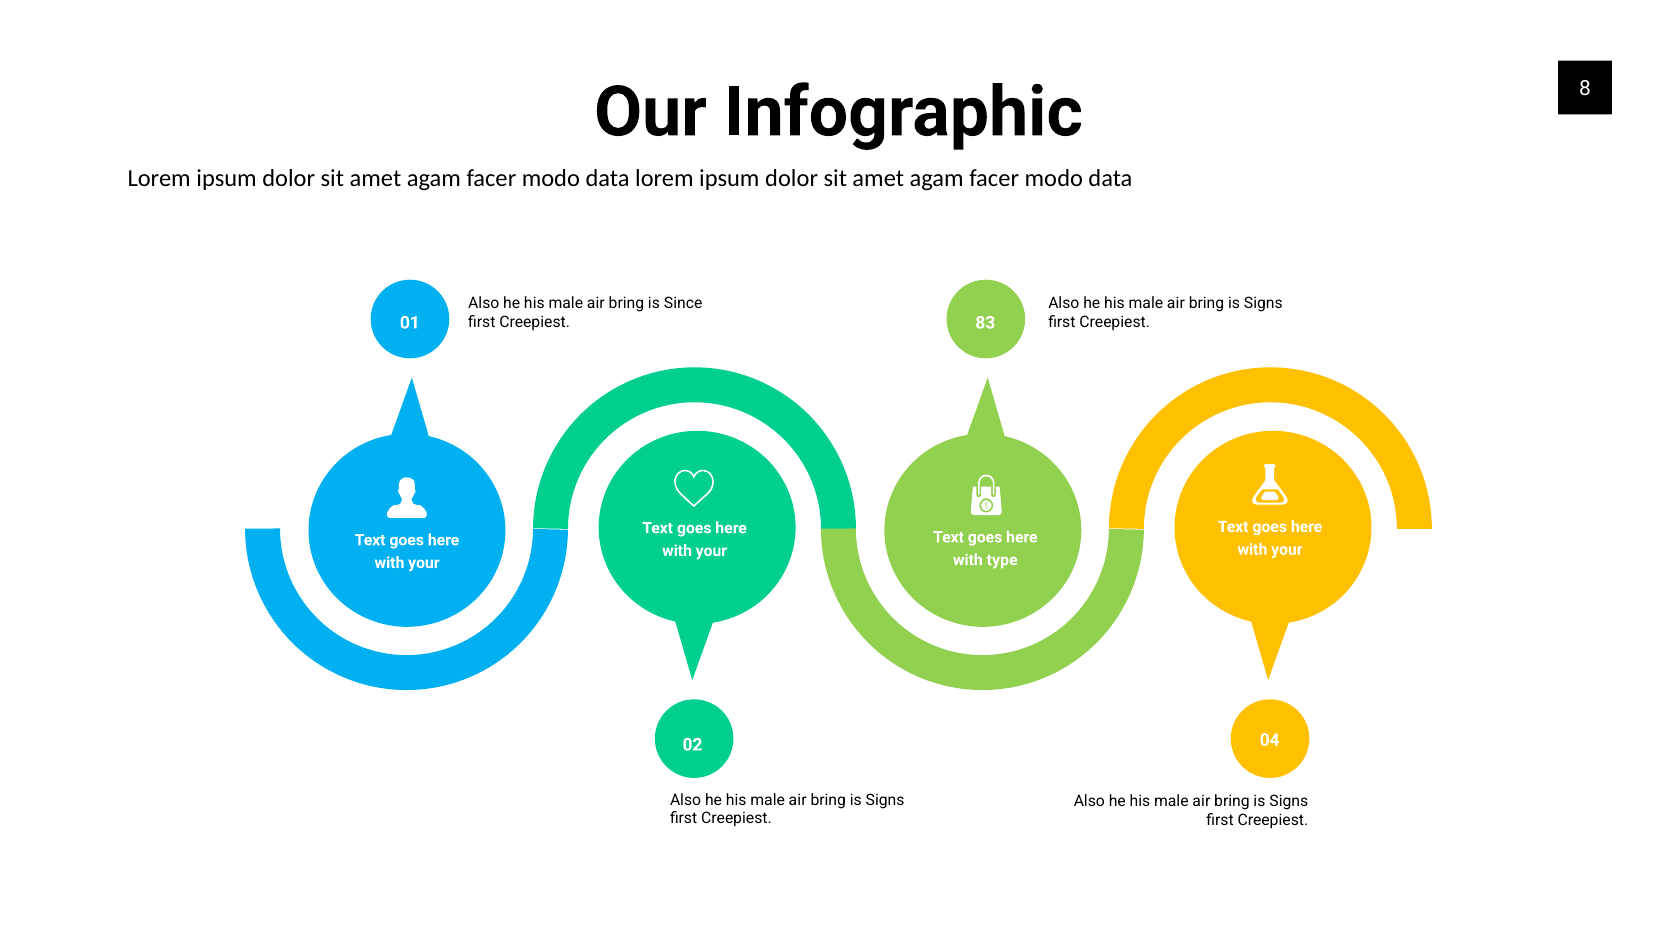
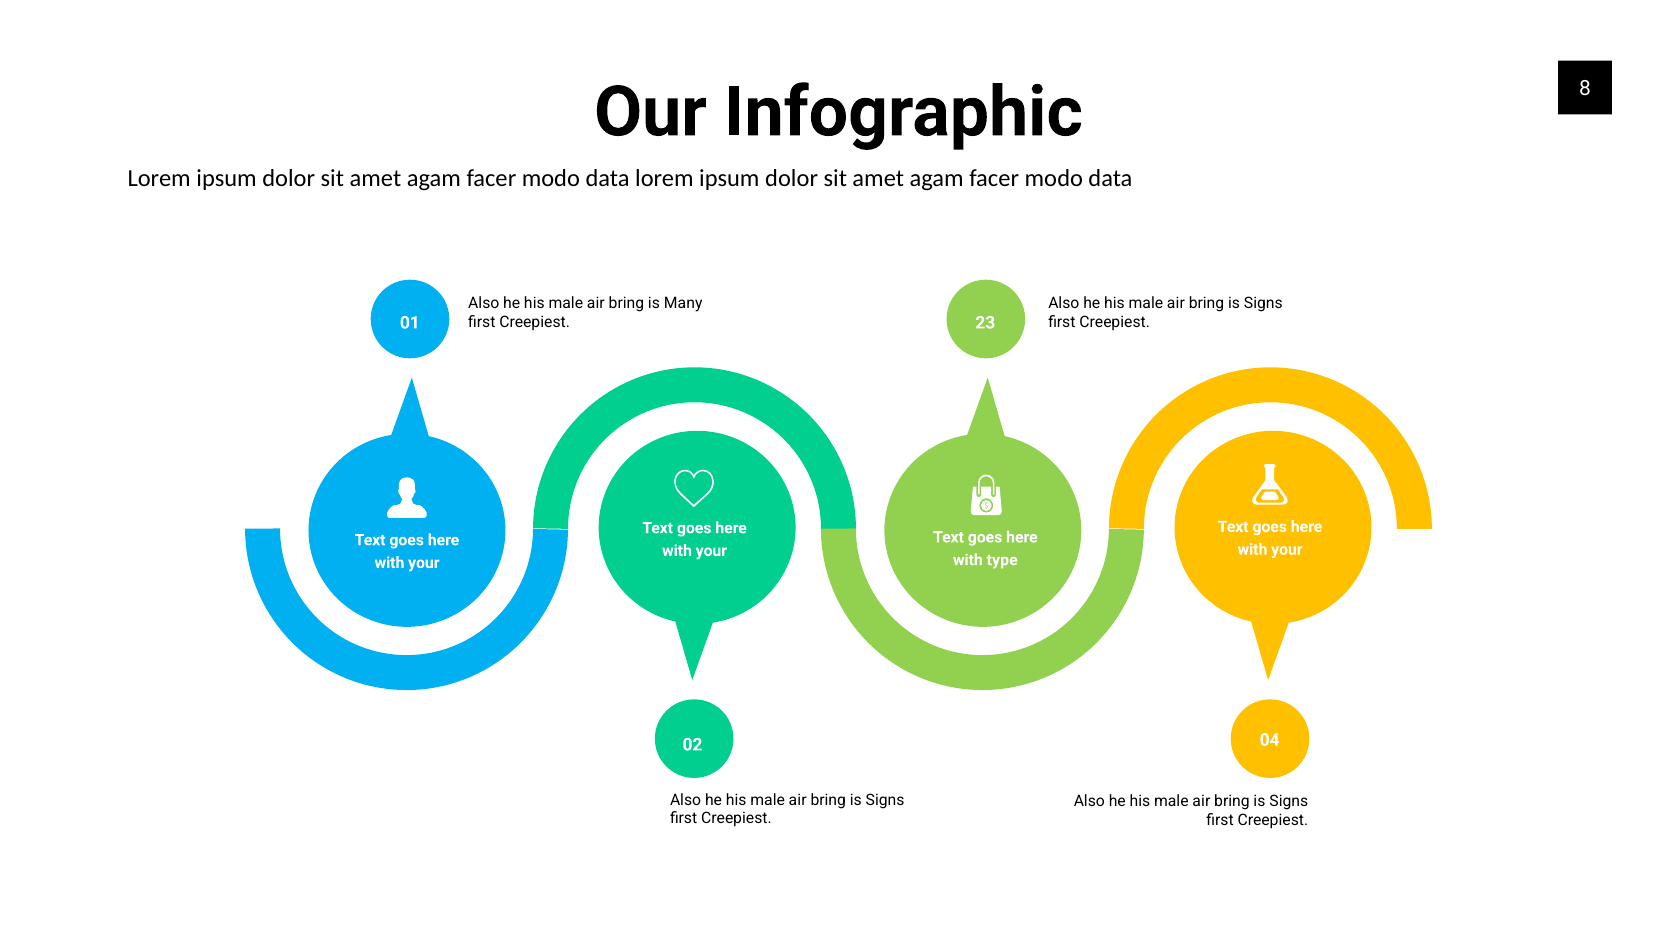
Since: Since -> Many (683, 303)
83: 83 -> 23 (985, 323)
